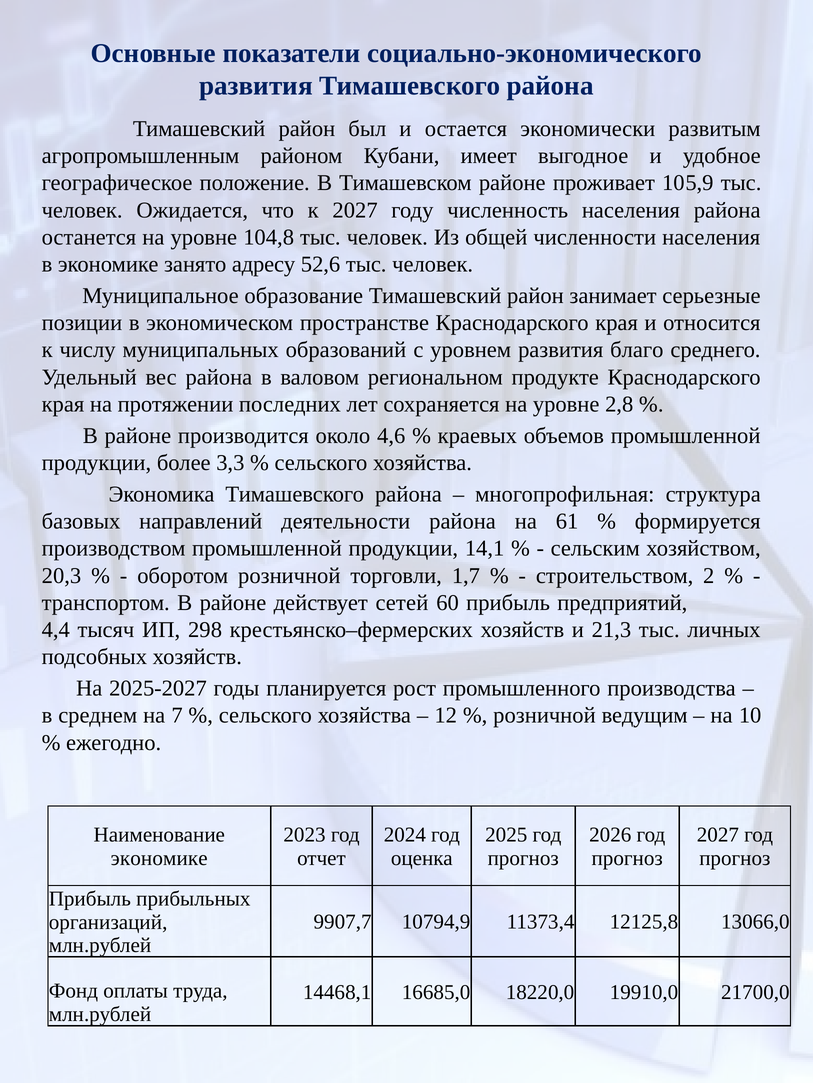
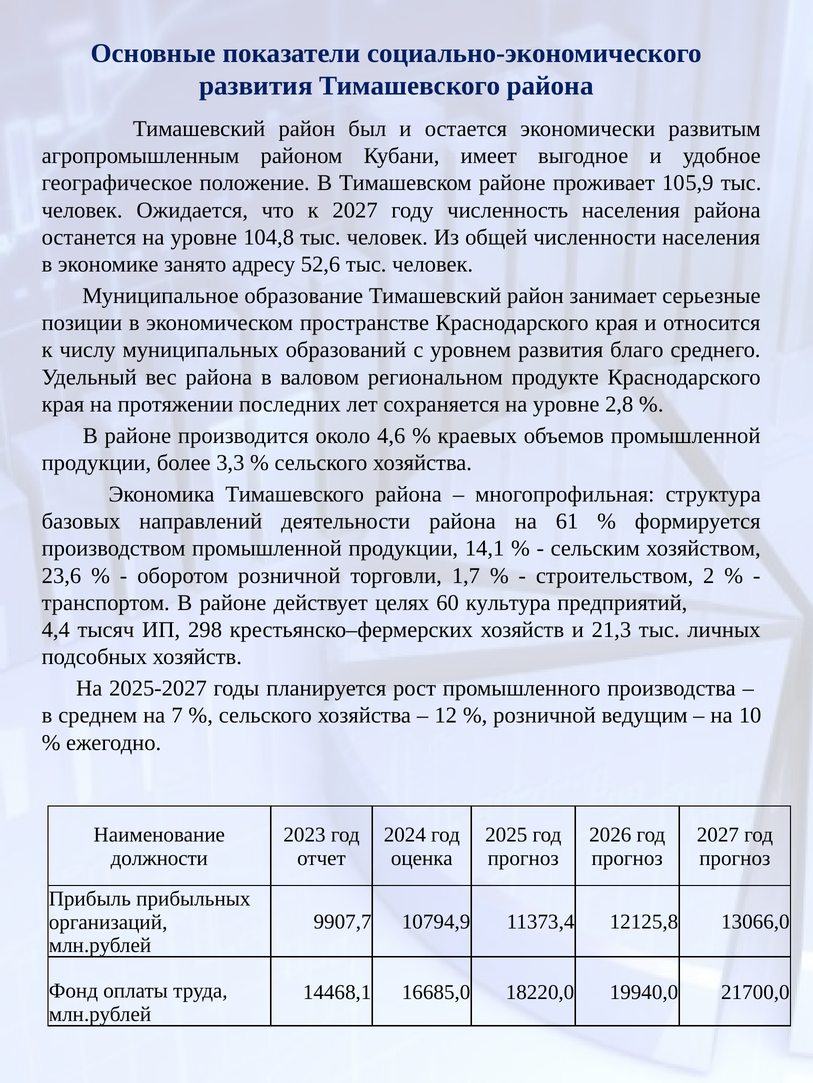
20,3: 20,3 -> 23,6 (61, 576)
сетей: сетей -> целях (402, 603)
60 прибыль: прибыль -> культура (508, 603)
экономике: экономике -> должности (159, 859)
19910,0: 19910,0 -> 19940,0 (644, 993)
